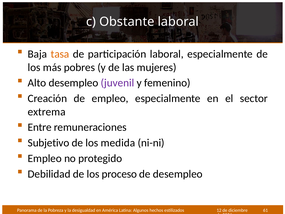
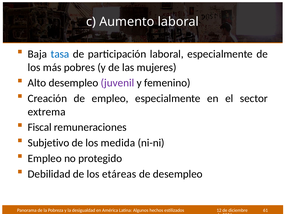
Obstante: Obstante -> Aumento (127, 22)
tasa colour: orange -> blue (60, 54)
Entre: Entre -> Fiscal (40, 127)
proceso: proceso -> etáreas (119, 174)
